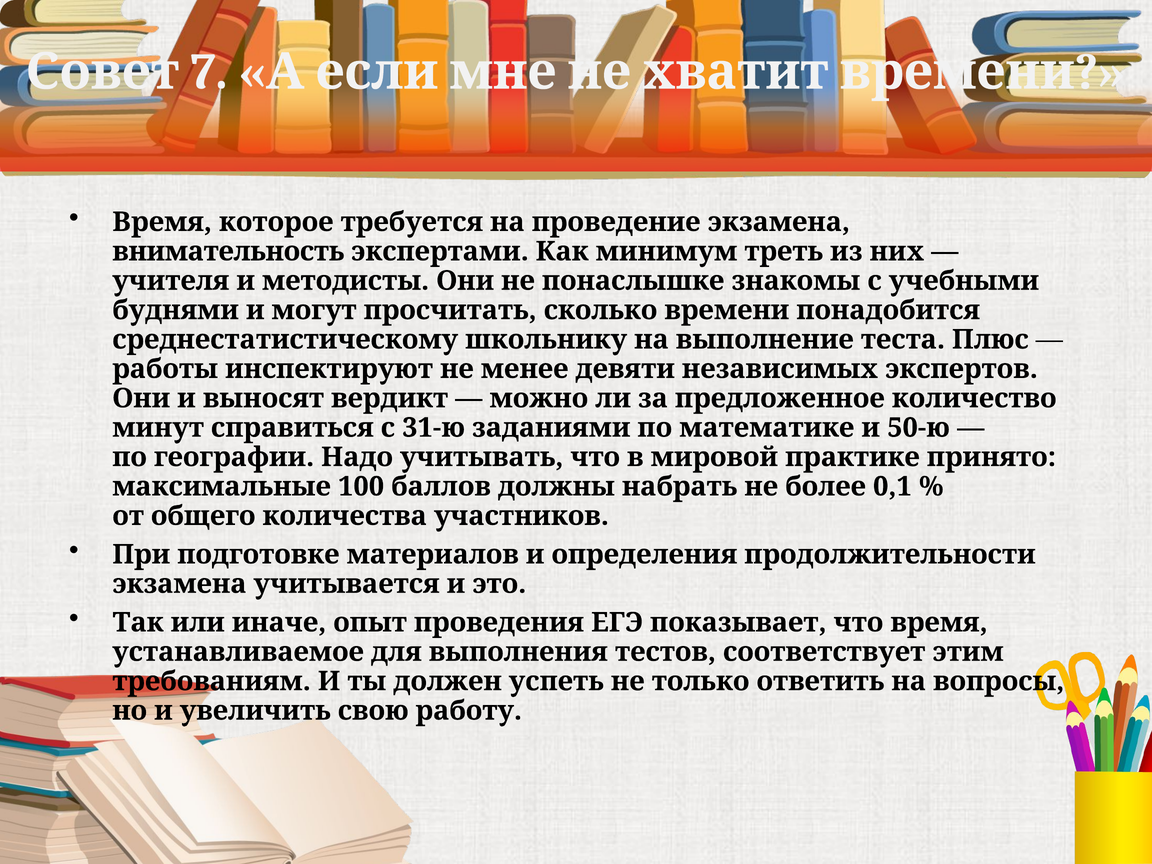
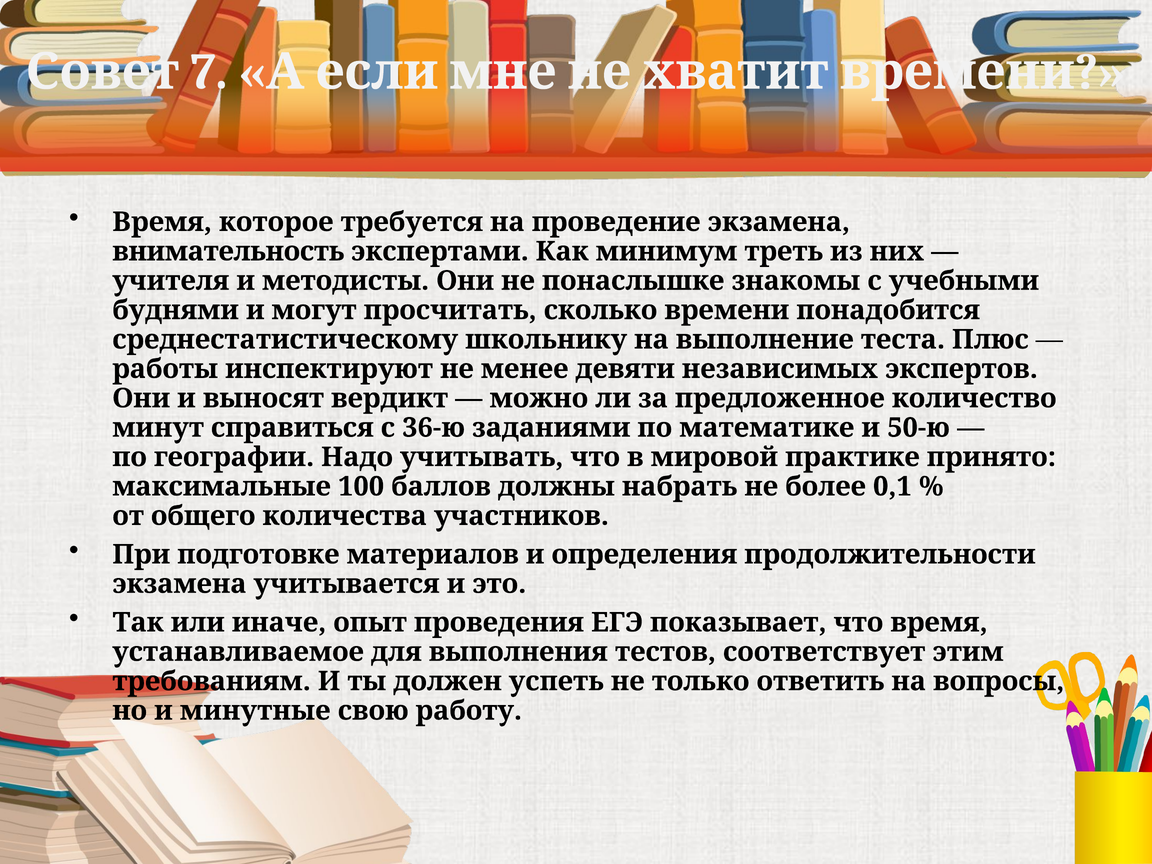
31-ю: 31-ю -> 36-ю (433, 428)
увеличить: увеличить -> минутные (255, 711)
